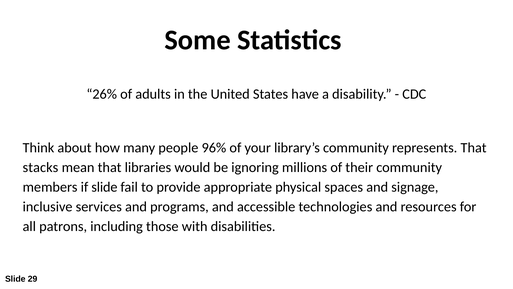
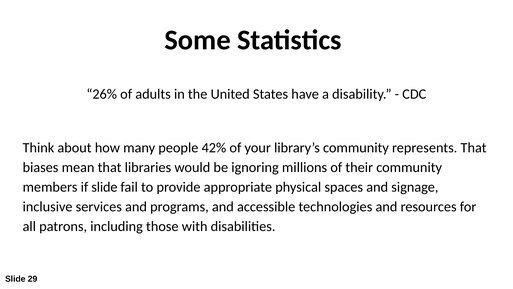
96%: 96% -> 42% (214, 147)
stacks: stacks -> biases (41, 167)
